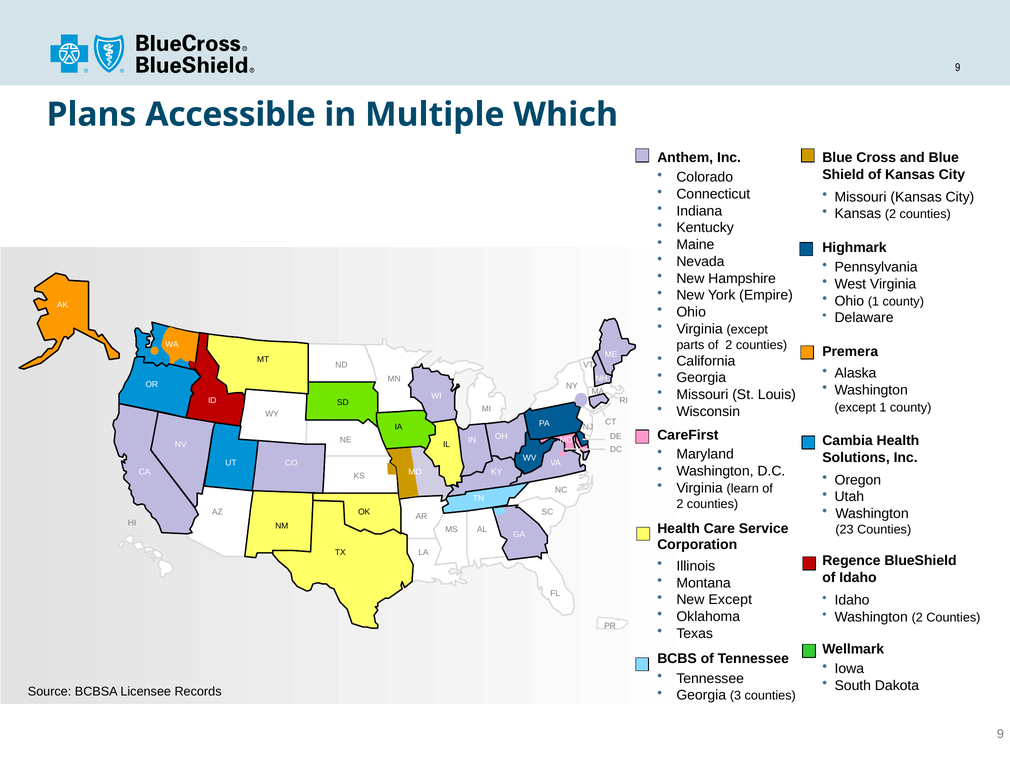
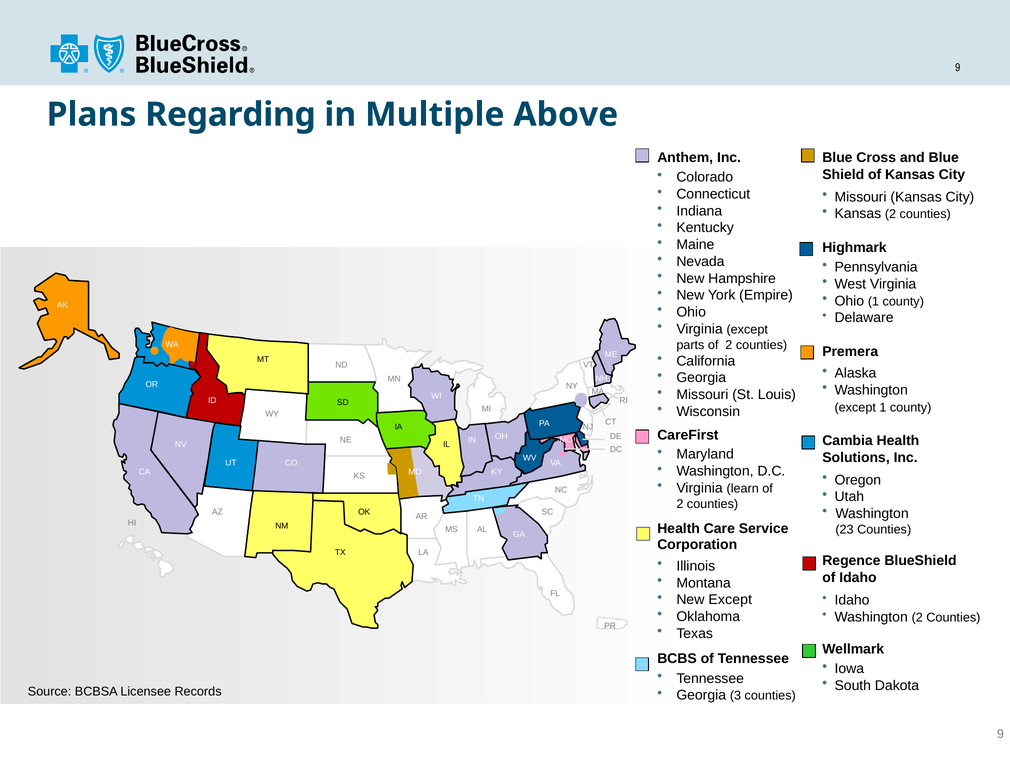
Accessible: Accessible -> Regarding (231, 115)
Which: Which -> Above (566, 115)
